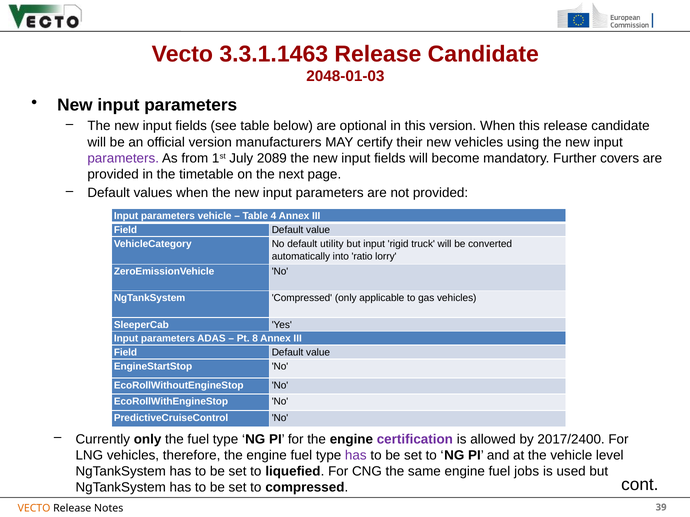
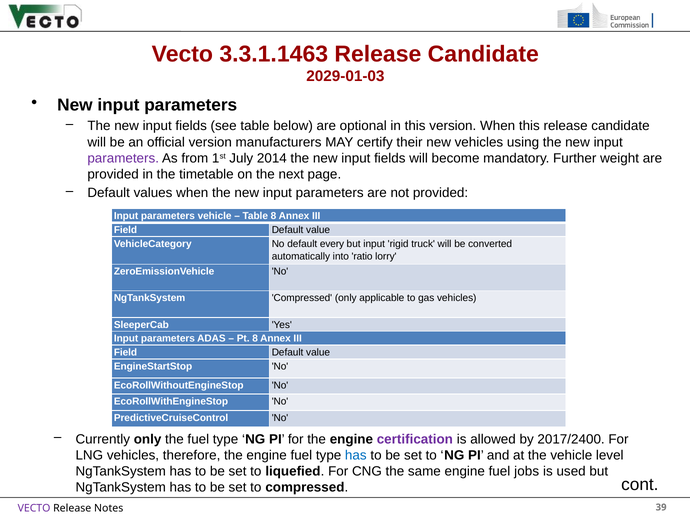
2048-01-03: 2048-01-03 -> 2029-01-03 (345, 77)
2089: 2089 -> 2014 (272, 158)
covers: covers -> weight (620, 158)
Table 4: 4 -> 8 (274, 216)
utility: utility -> every (332, 244)
has colour: purple -> blue (356, 456)
VECTO colour: orange -> purple (34, 509)
